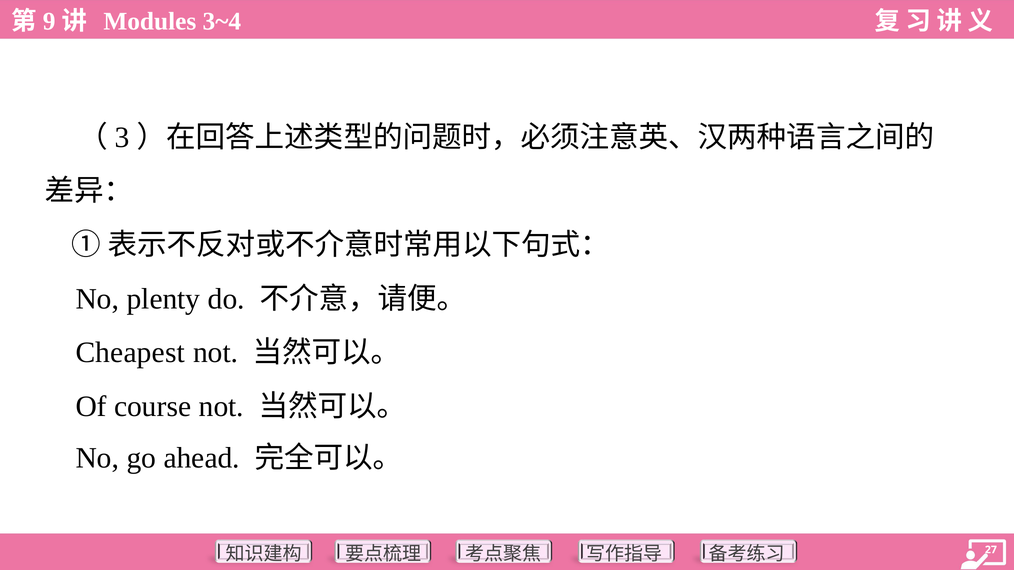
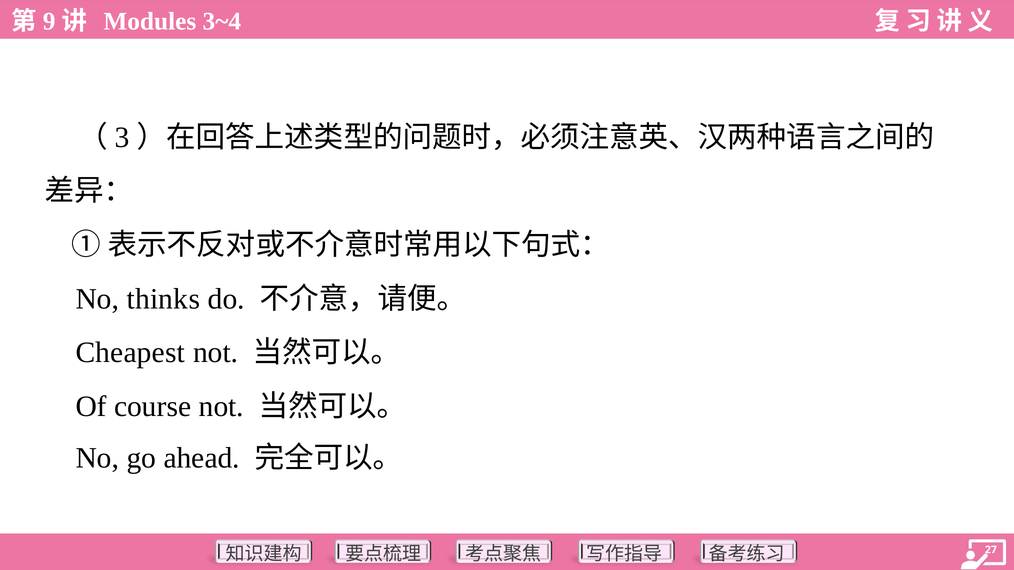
plenty: plenty -> thinks (163, 299)
